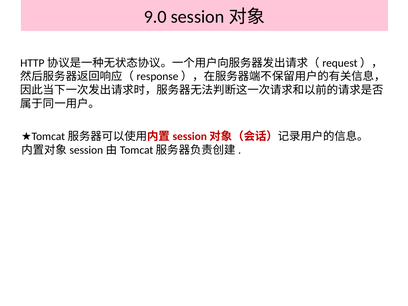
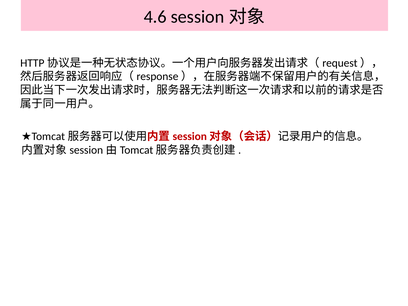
9.0: 9.0 -> 4.6 (155, 17)
